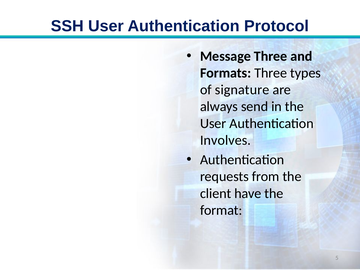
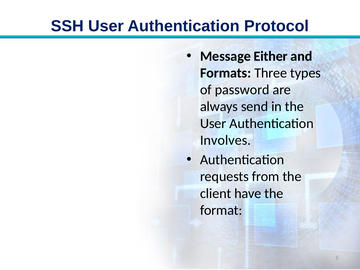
Message Three: Three -> Either (271, 56)
signature: signature -> password (242, 90)
